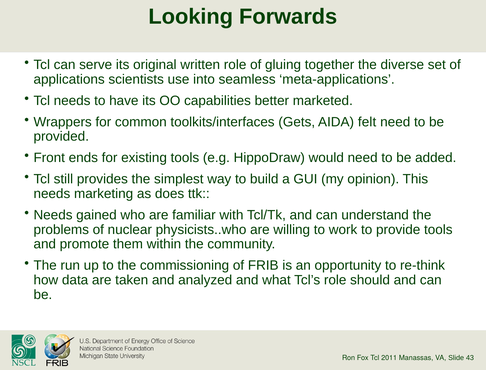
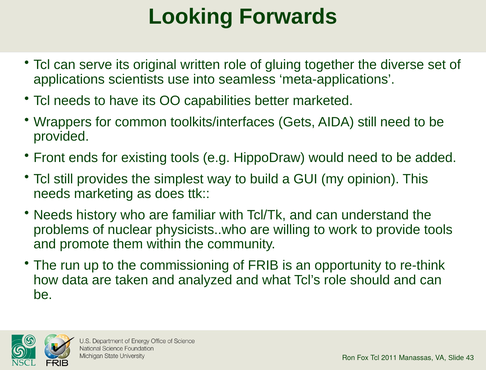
AIDA felt: felt -> still (367, 122)
gained: gained -> history (96, 215)
